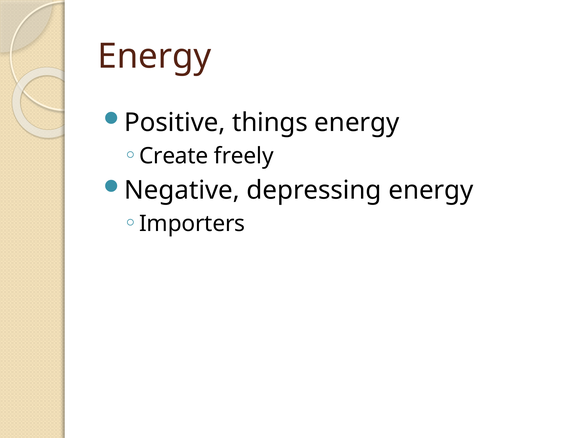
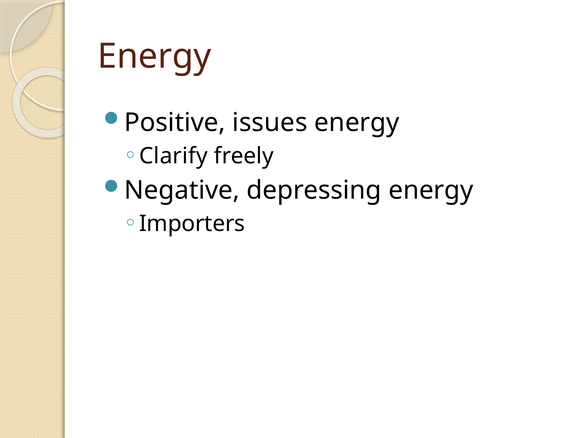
things: things -> issues (270, 122)
Create: Create -> Clarify (173, 156)
